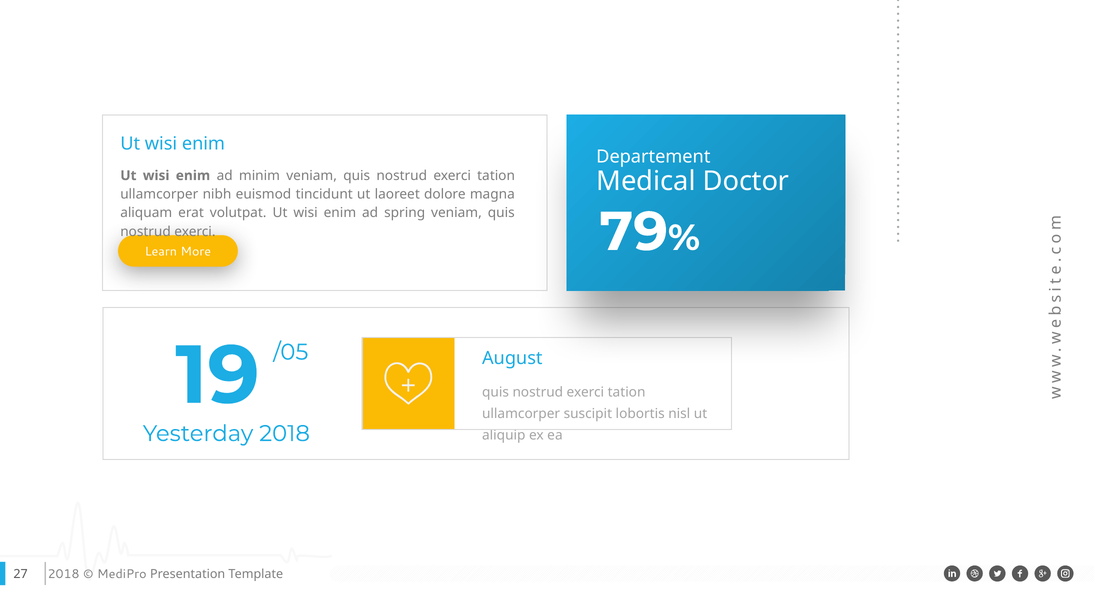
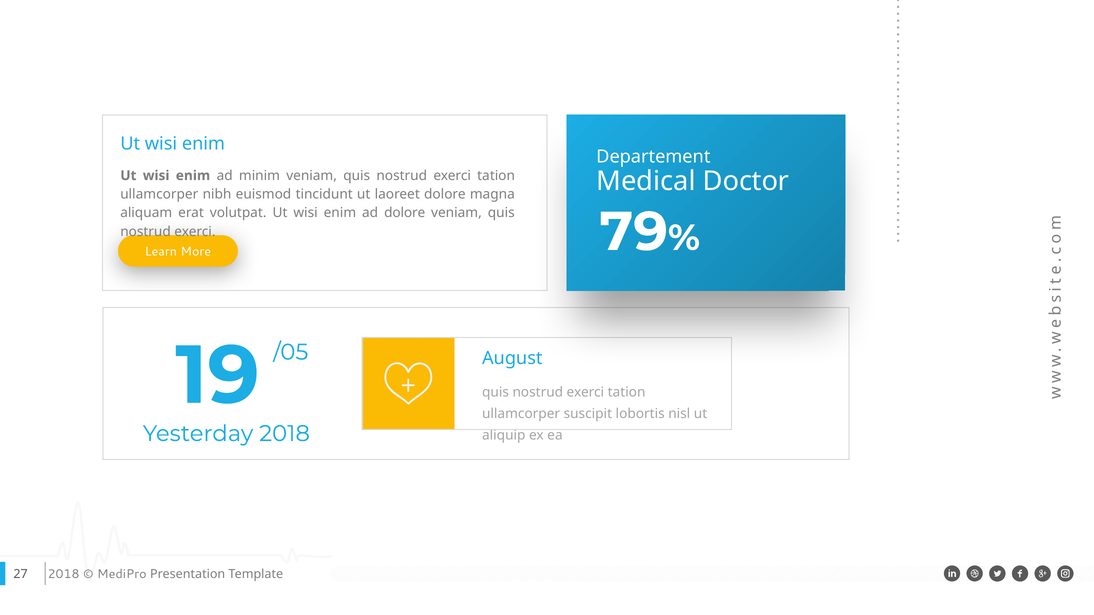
ad spring: spring -> dolore (405, 213)
